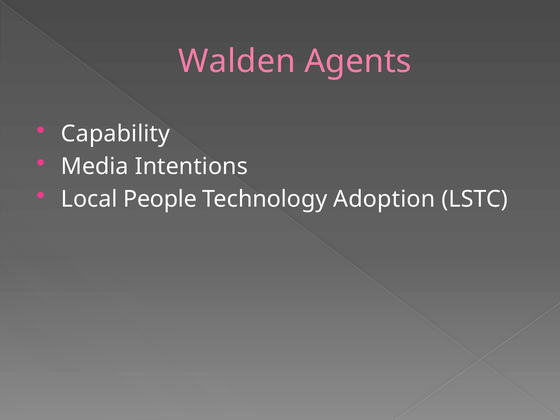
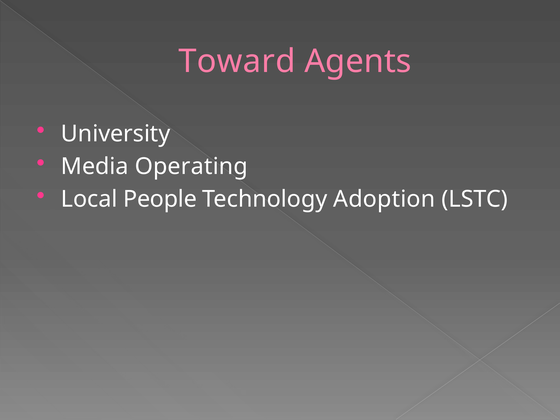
Walden: Walden -> Toward (237, 61)
Capability: Capability -> University (116, 134)
Intentions: Intentions -> Operating (191, 166)
